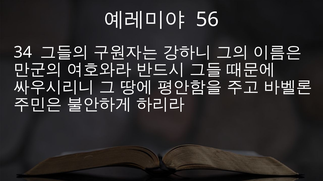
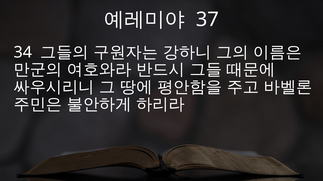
56: 56 -> 37 (207, 19)
